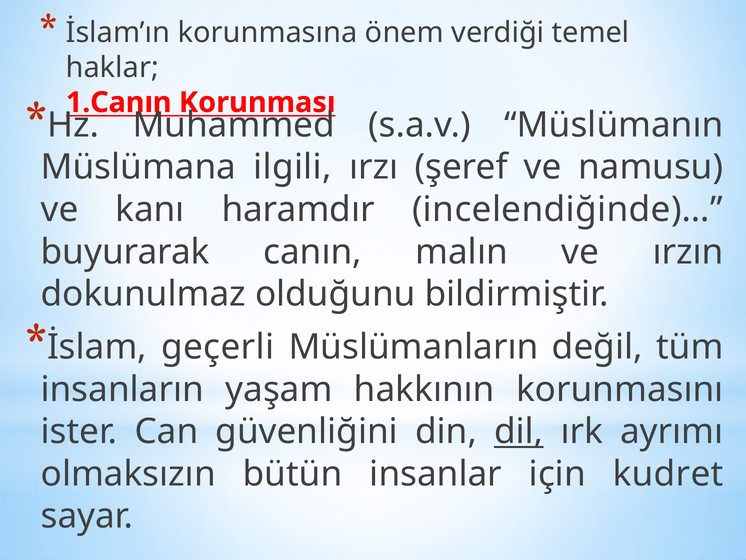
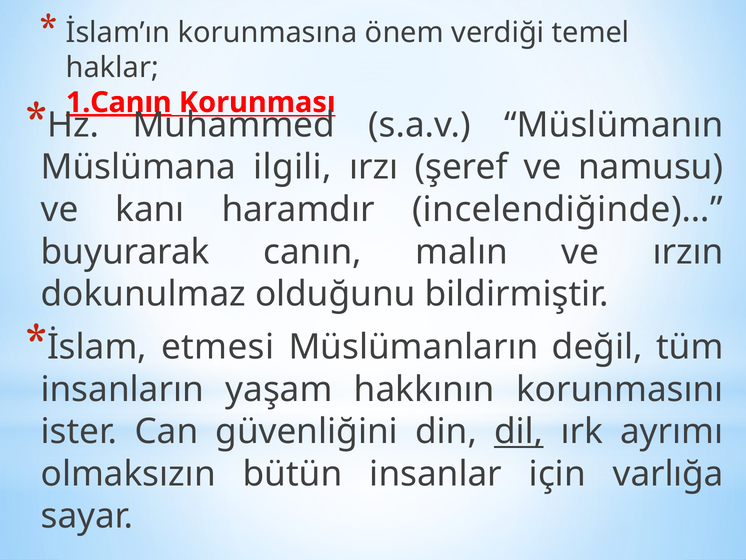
1.Canın underline: none -> present (119, 102)
geçerli: geçerli -> etmesi (218, 347)
kudret: kudret -> varlığa (668, 474)
